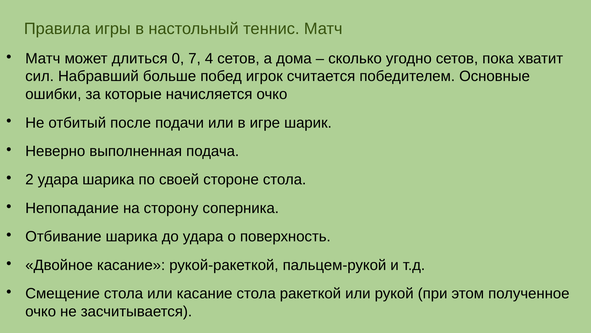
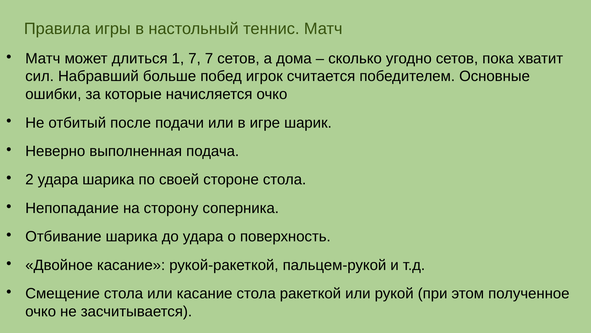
0: 0 -> 1 (178, 58)
7 4: 4 -> 7 (209, 58)
